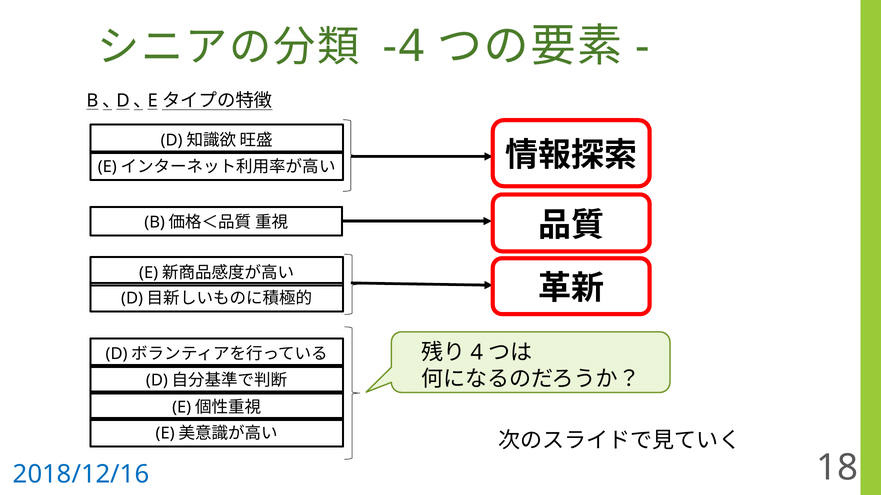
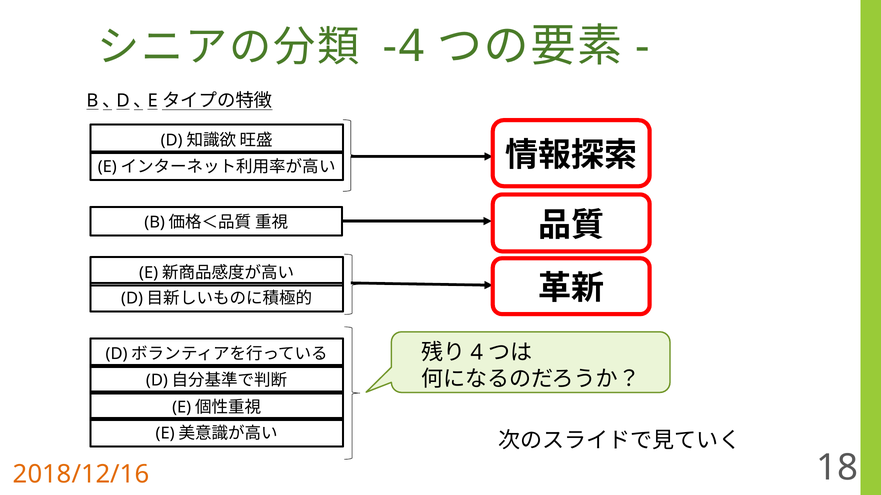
2018/12/16 colour: blue -> orange (81, 475)
